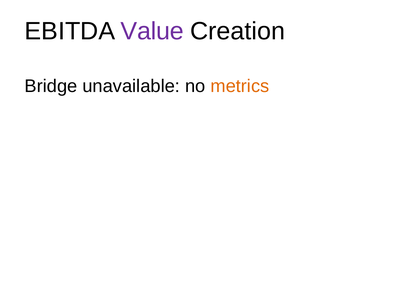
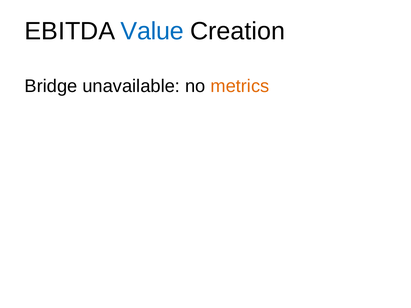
Value colour: purple -> blue (152, 31)
